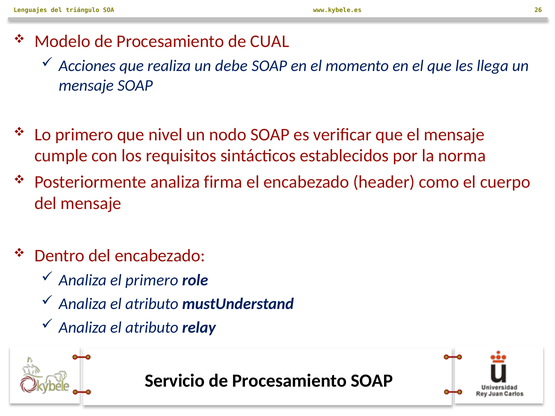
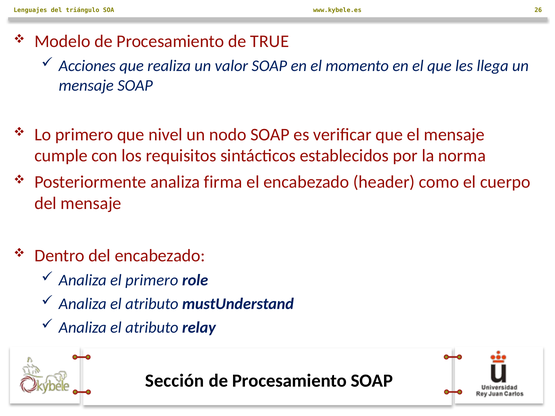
CUAL: CUAL -> TRUE (270, 41)
debe: debe -> valor (231, 66)
Servicio: Servicio -> Sección (175, 381)
